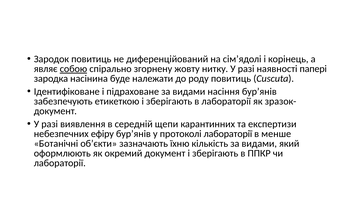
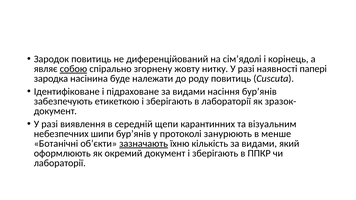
експертизи: експертизи -> візуальним (272, 124)
ефіру: ефіру -> шипи (102, 134)
протоколі лабораторії: лабораторії -> занурюють (228, 134)
зазначають underline: none -> present (144, 144)
